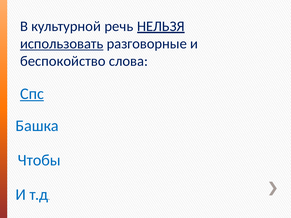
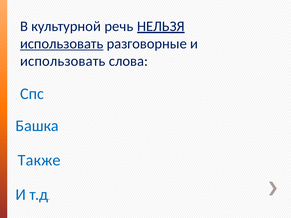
беспокойство: беспокойство -> использовать (63, 61)
Спс underline: present -> none (32, 94)
Чтобы: Чтобы -> Также (39, 160)
